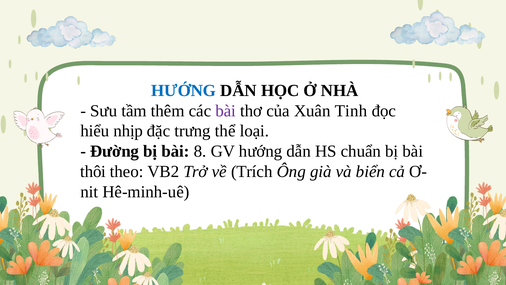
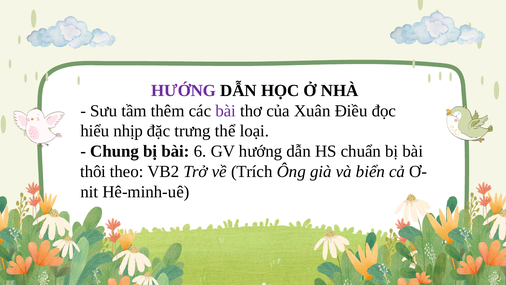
HƯỚNG colour: blue -> purple (184, 90)
Tinh: Tinh -> Điều (351, 111)
Đường: Đường -> Chung (115, 151)
8: 8 -> 6 (200, 151)
